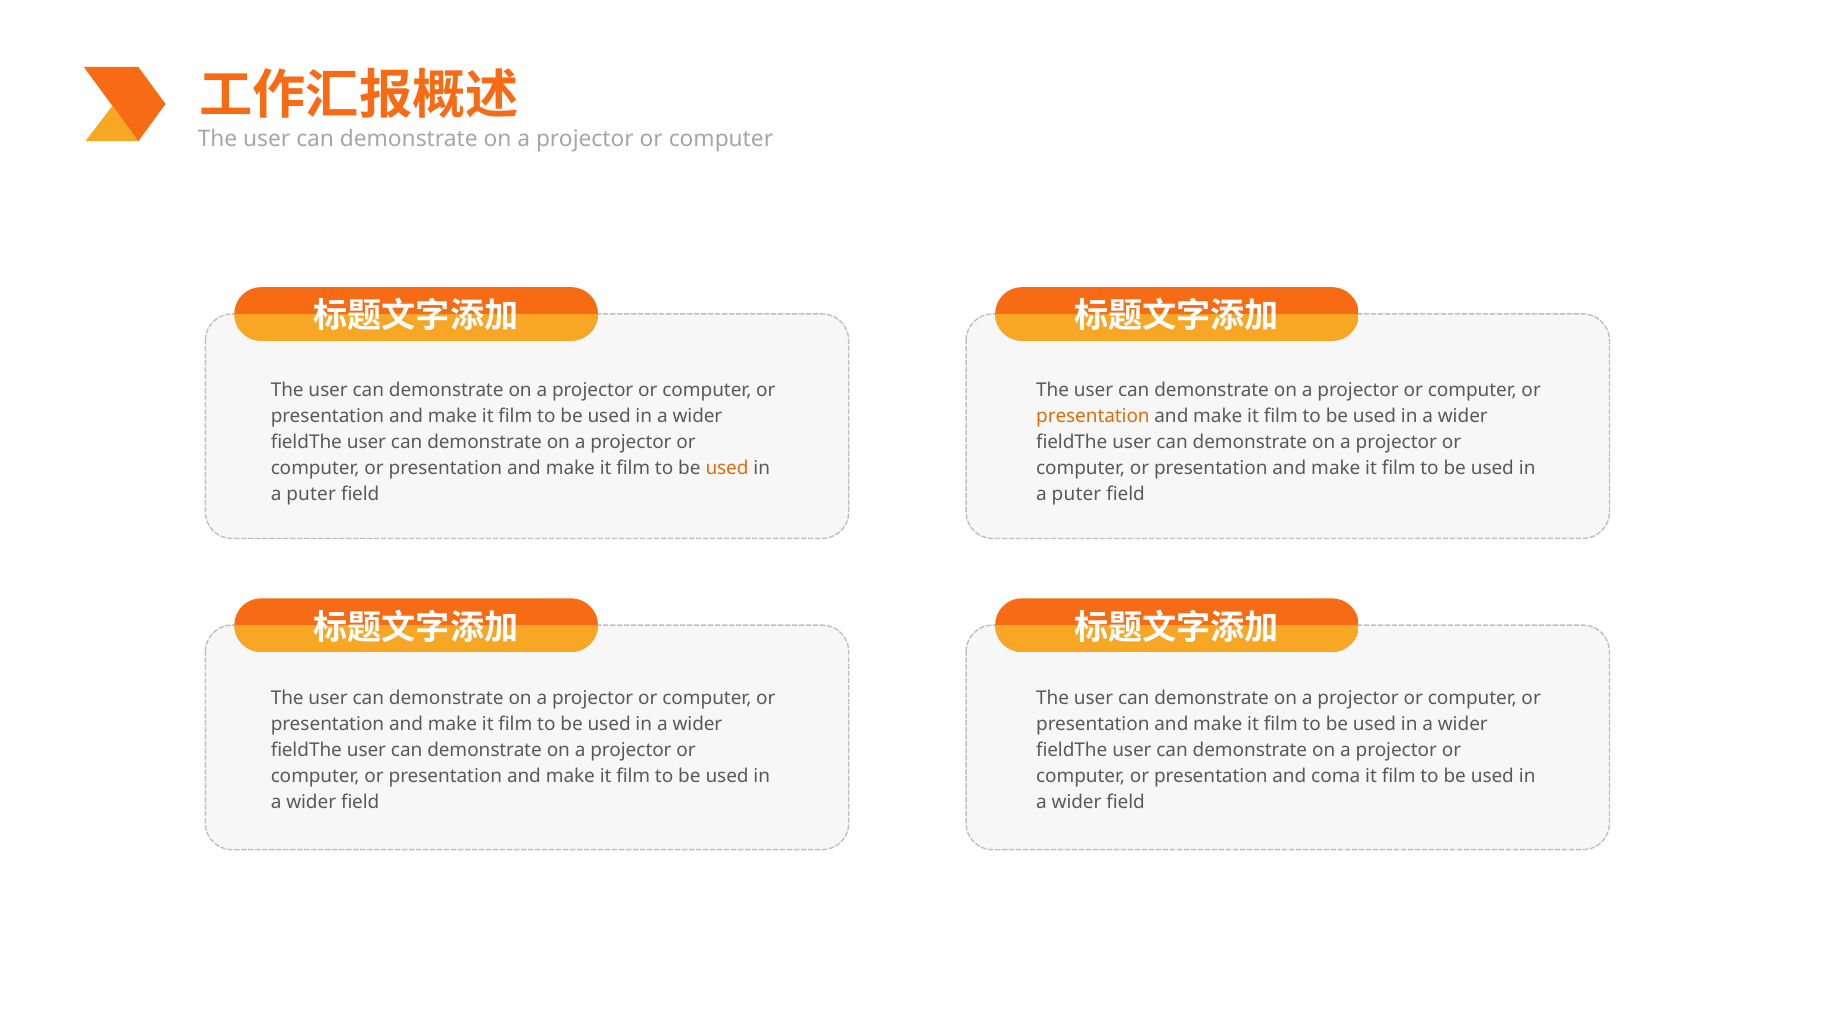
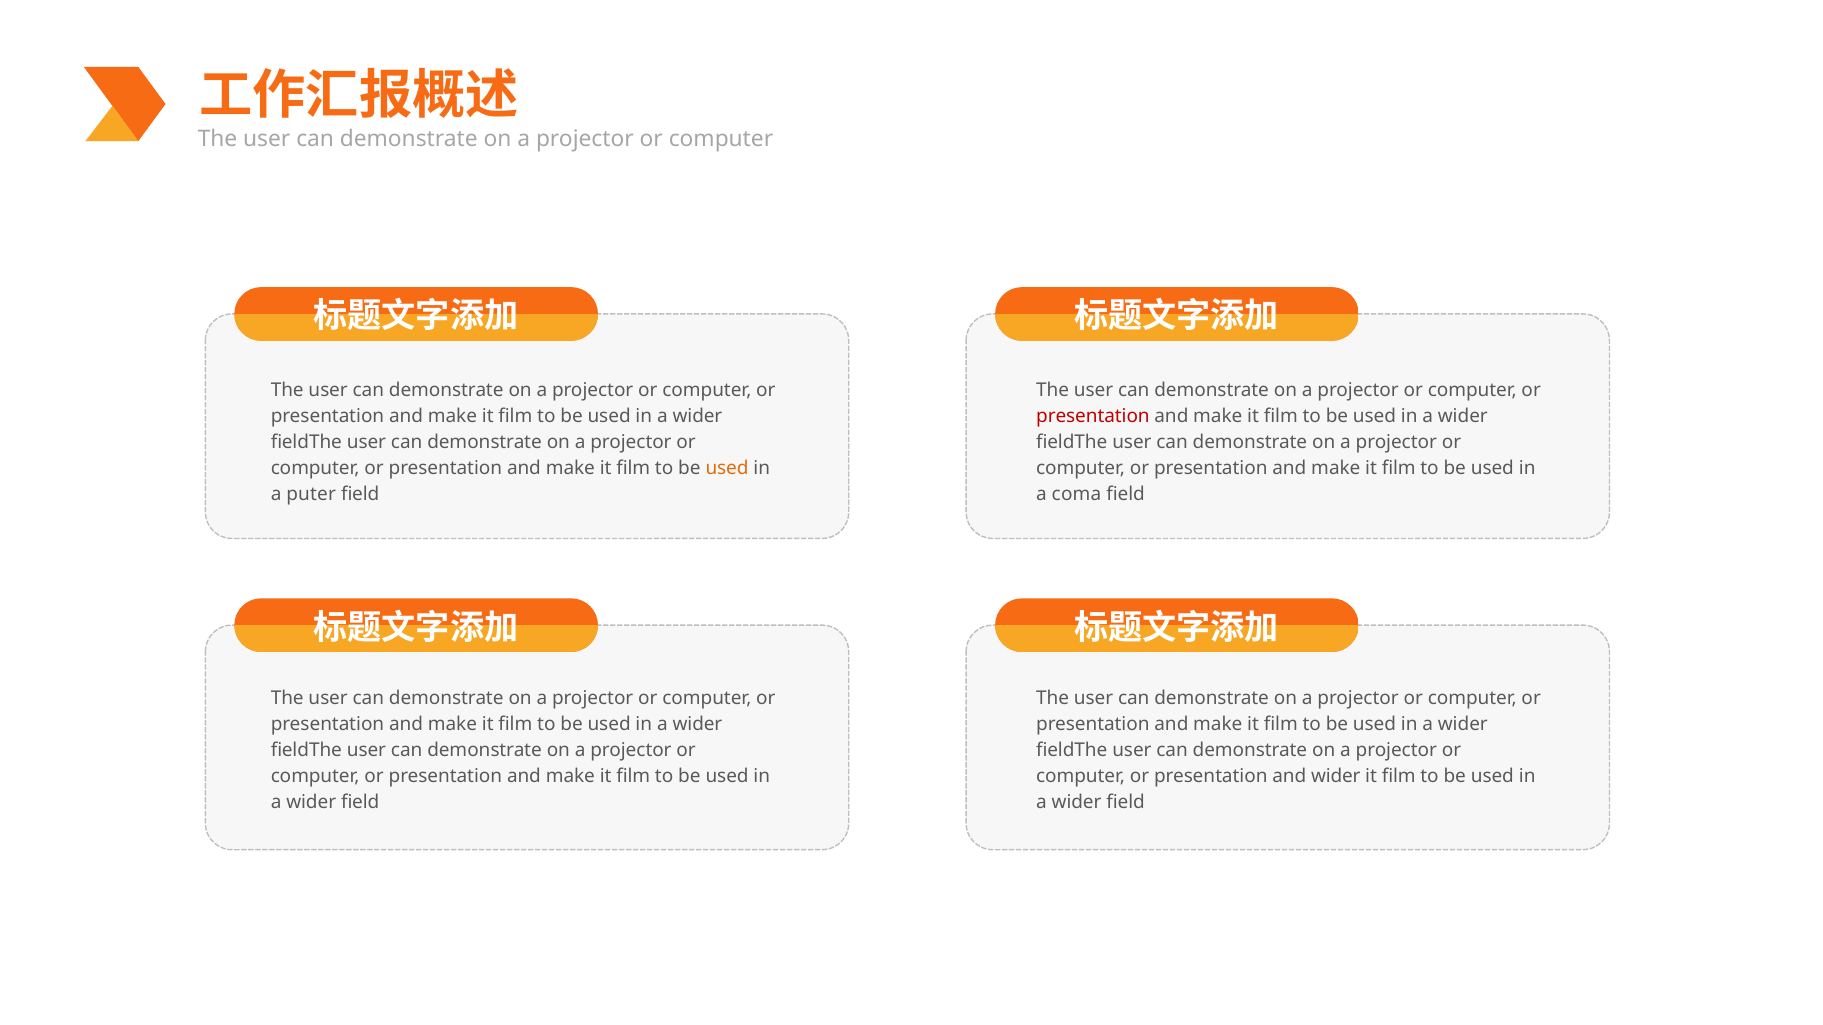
presentation colour: orange -> red (1093, 416)
puter: puter -> coma (1077, 494)
and coma: coma -> wider (1336, 777)
